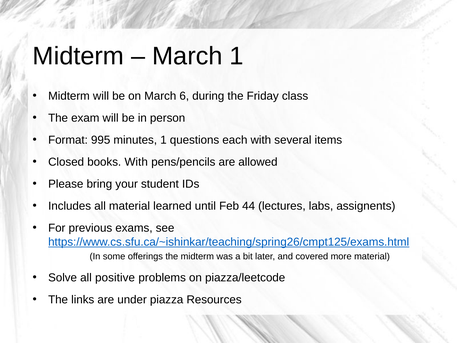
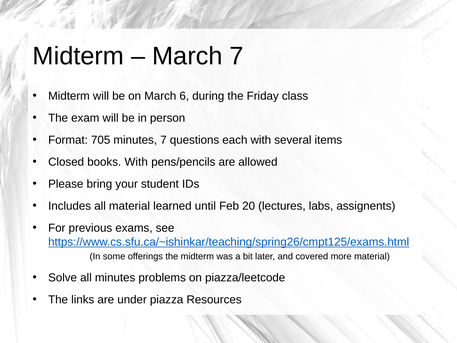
March 1: 1 -> 7 (237, 56)
995: 995 -> 705 (101, 140)
minutes 1: 1 -> 7 (163, 140)
44: 44 -> 20 (249, 206)
all positive: positive -> minutes (115, 277)
